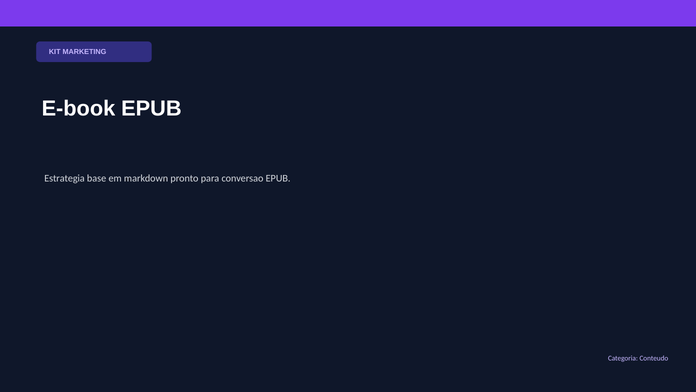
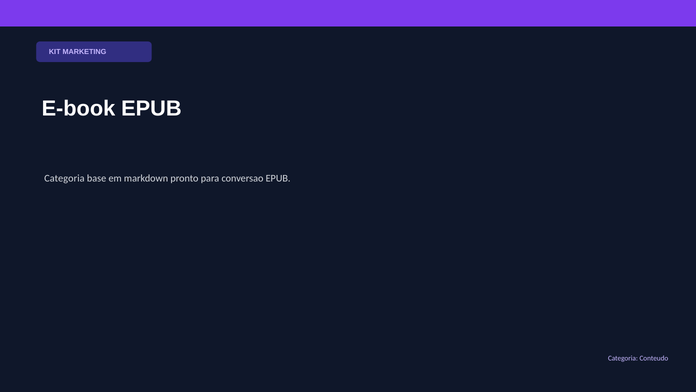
Estrategia: Estrategia -> Categoria (64, 178)
